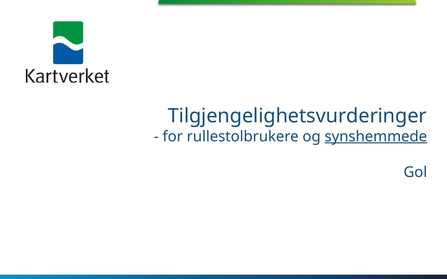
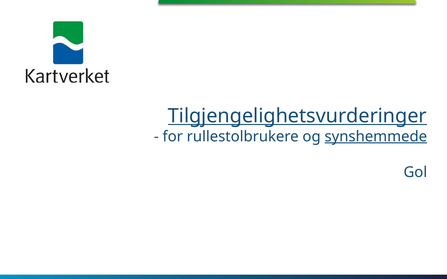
Tilgjengelighetsvurderinger underline: none -> present (297, 116)
